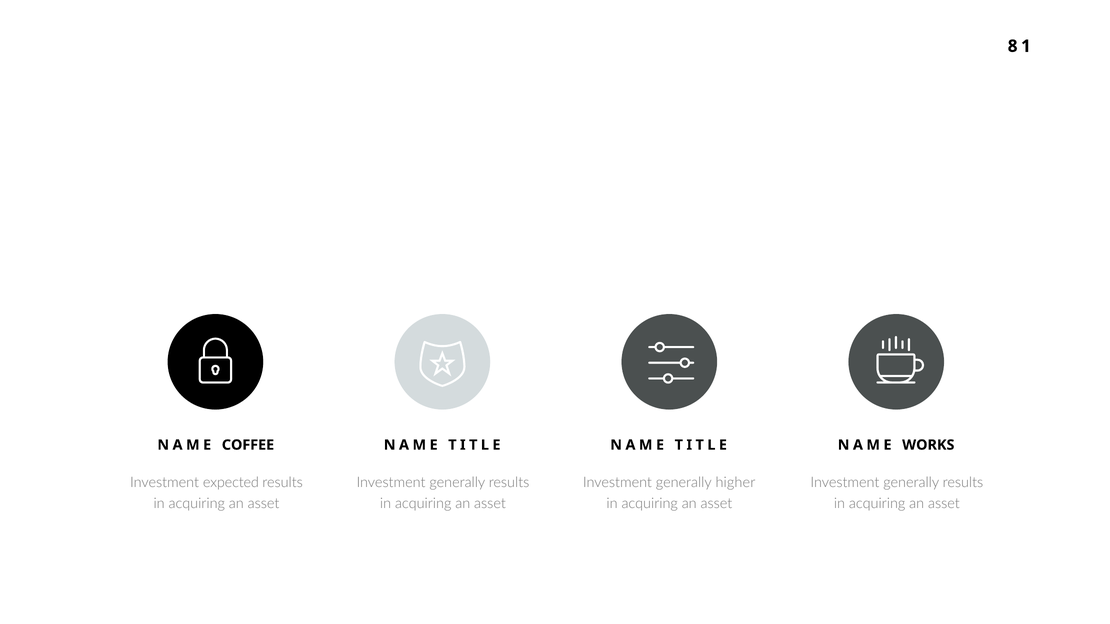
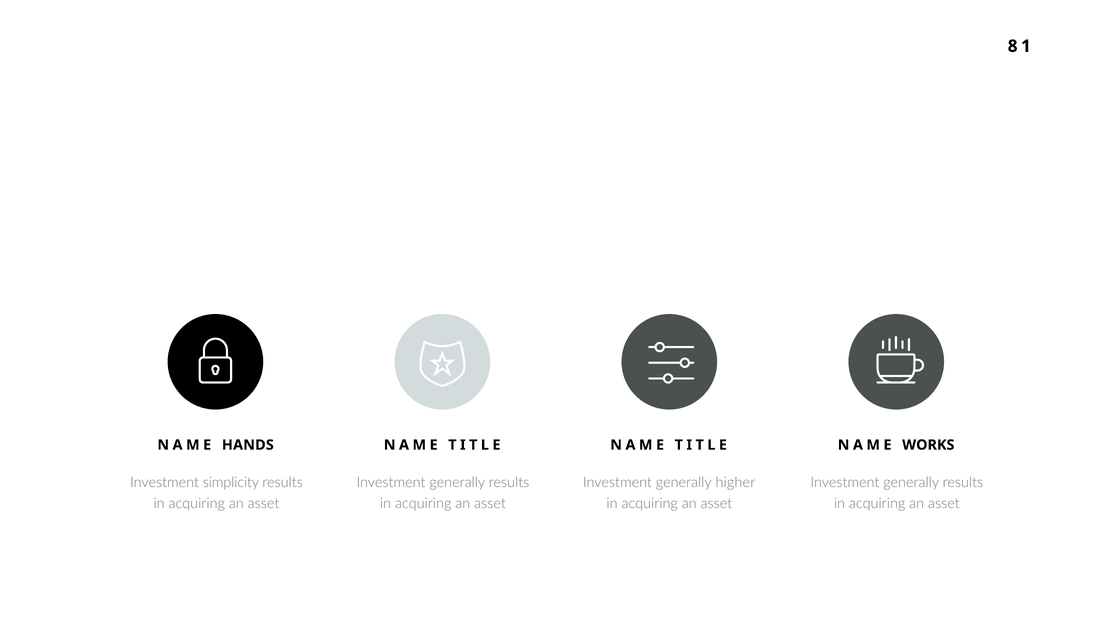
COFFEE: COFFEE -> HANDS (248, 445)
expected: expected -> simplicity (231, 483)
